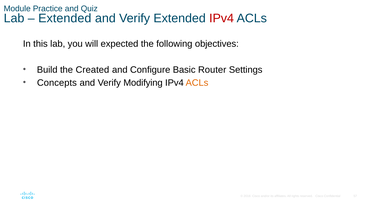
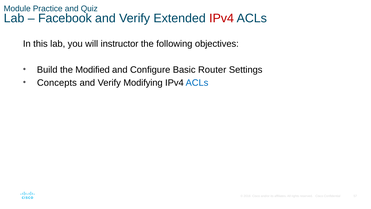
Extended: Extended -> Facebook (65, 18)
expected: expected -> instructor (120, 44)
Created: Created -> Modified (93, 70)
ACLs colour: orange -> blue (197, 83)
